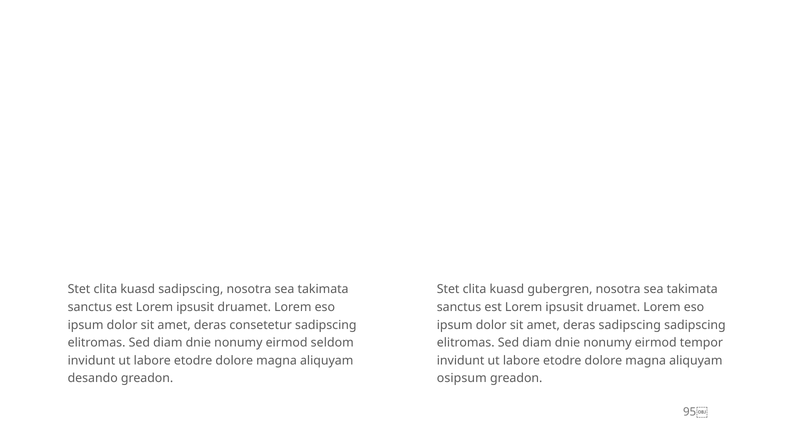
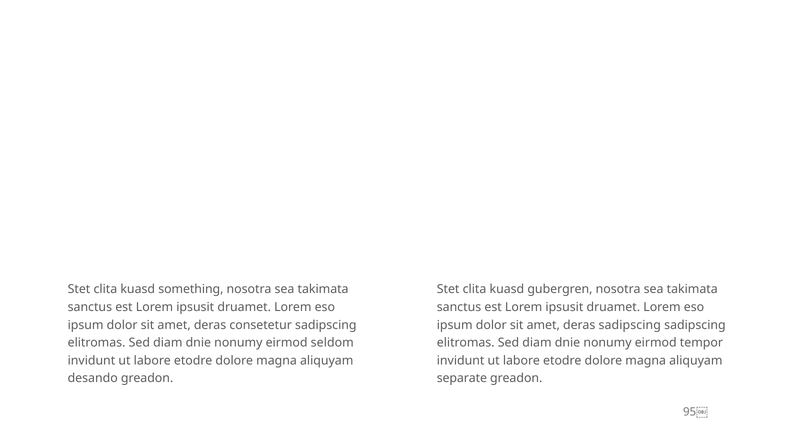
kuasd sadipscing: sadipscing -> something (191, 289)
osipsum: osipsum -> separate (462, 378)
